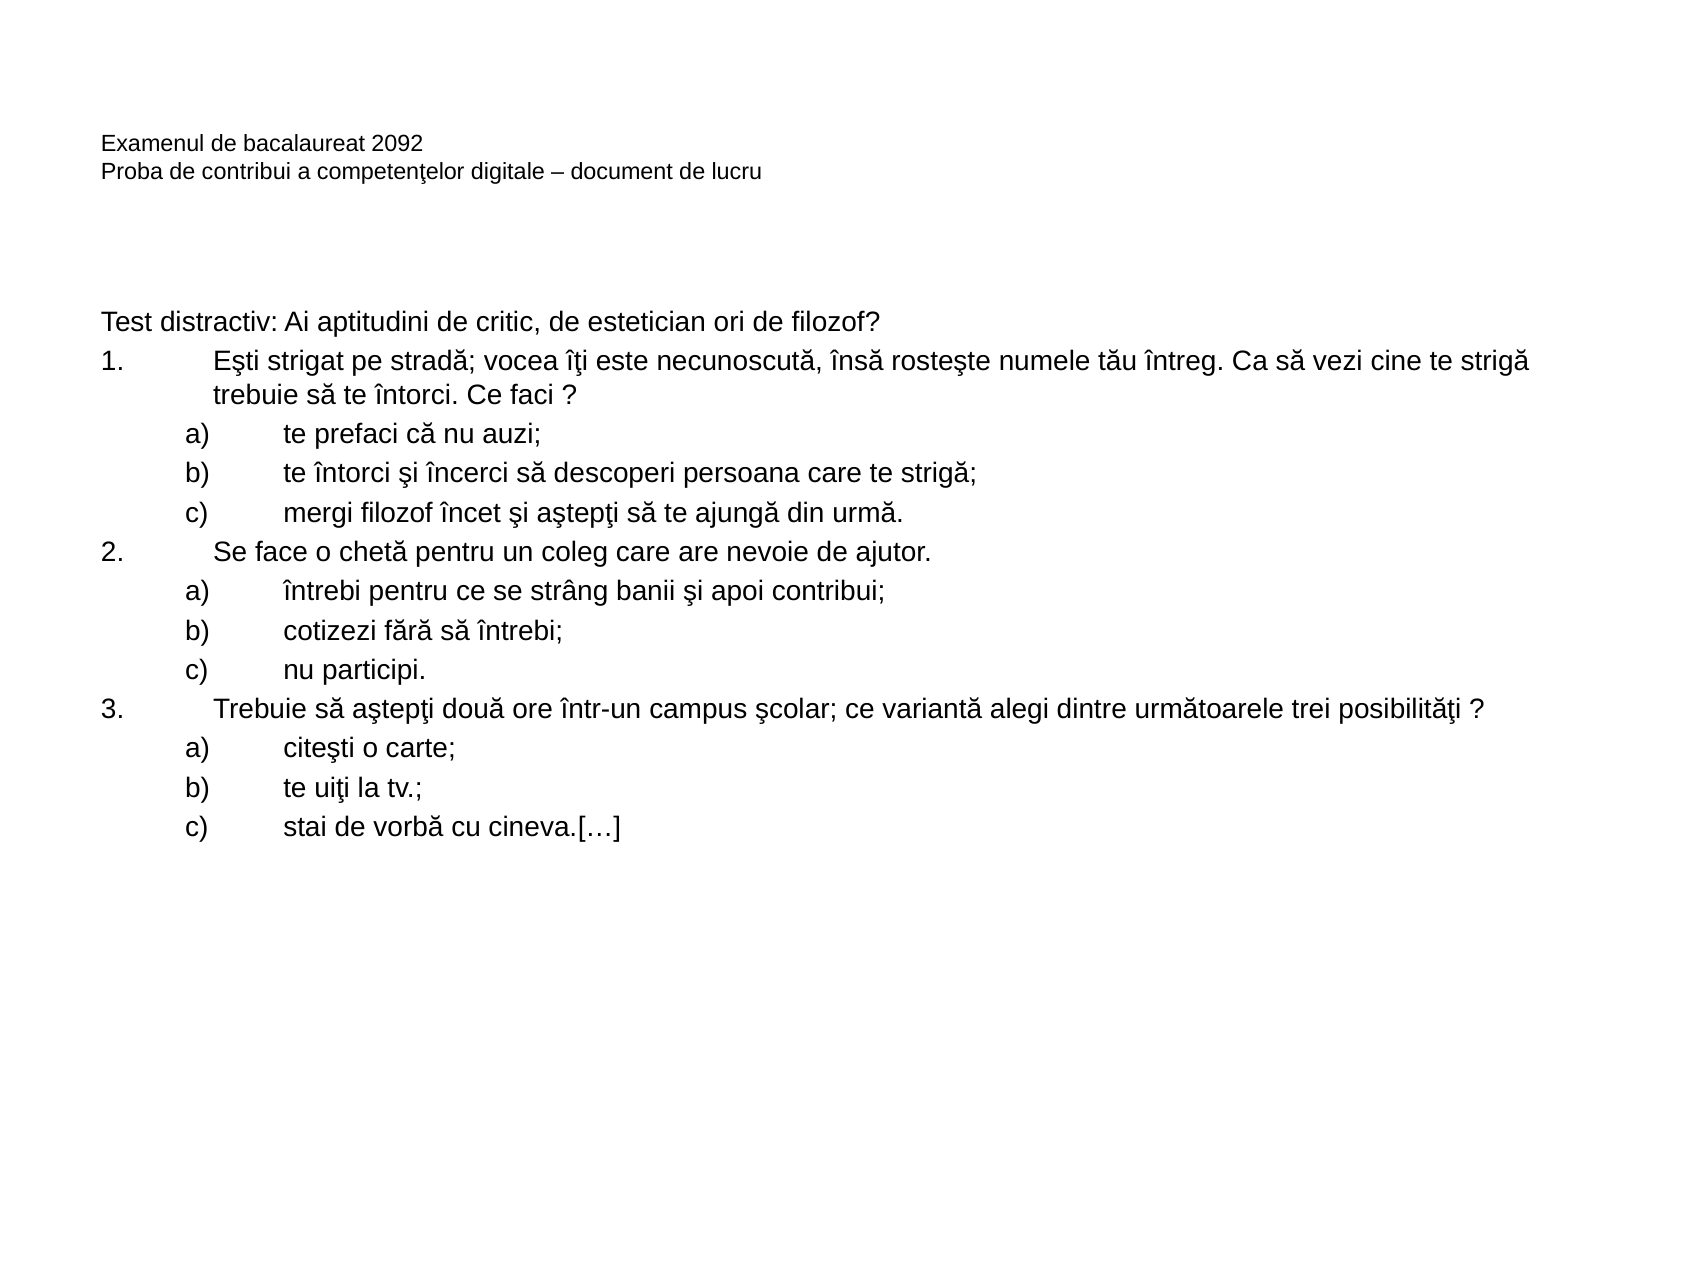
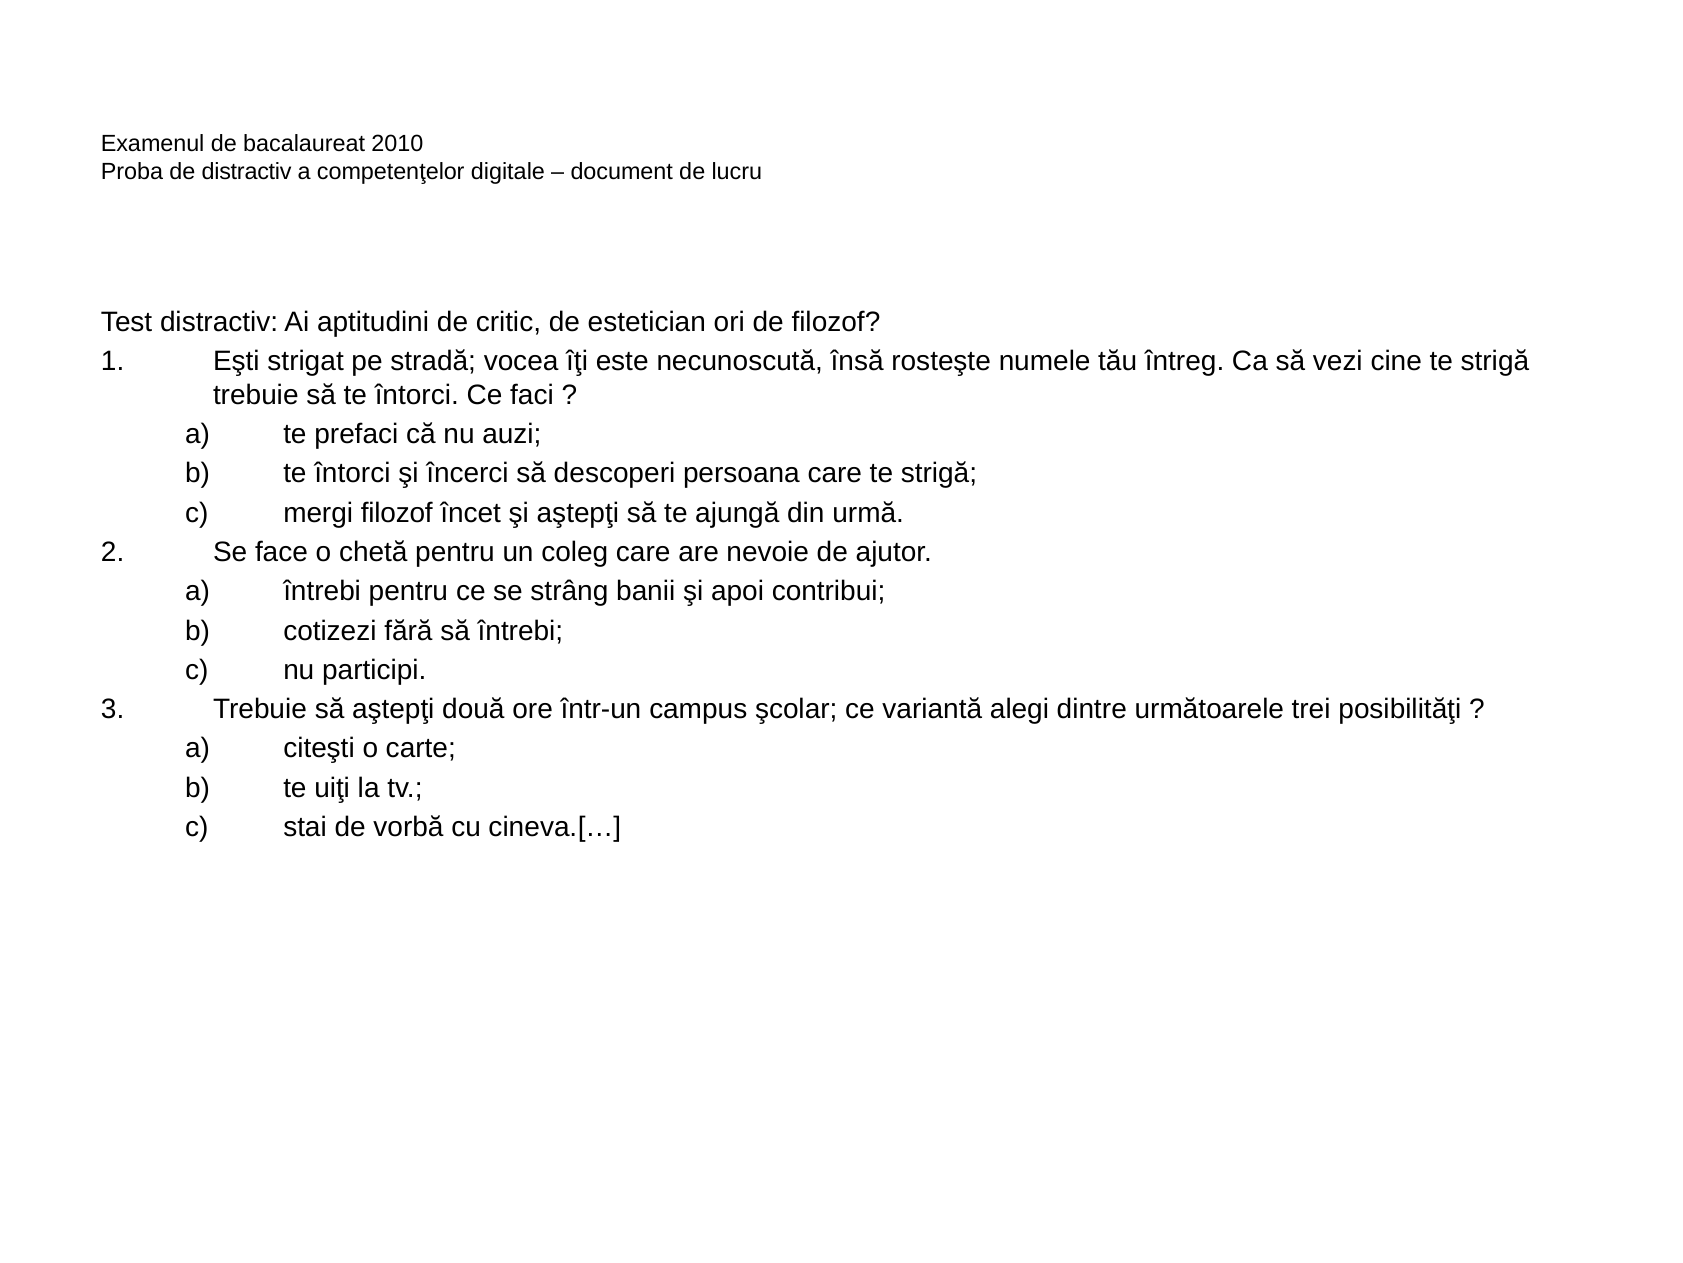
2092: 2092 -> 2010 (397, 143)
de contribui: contribui -> distractiv (247, 171)
